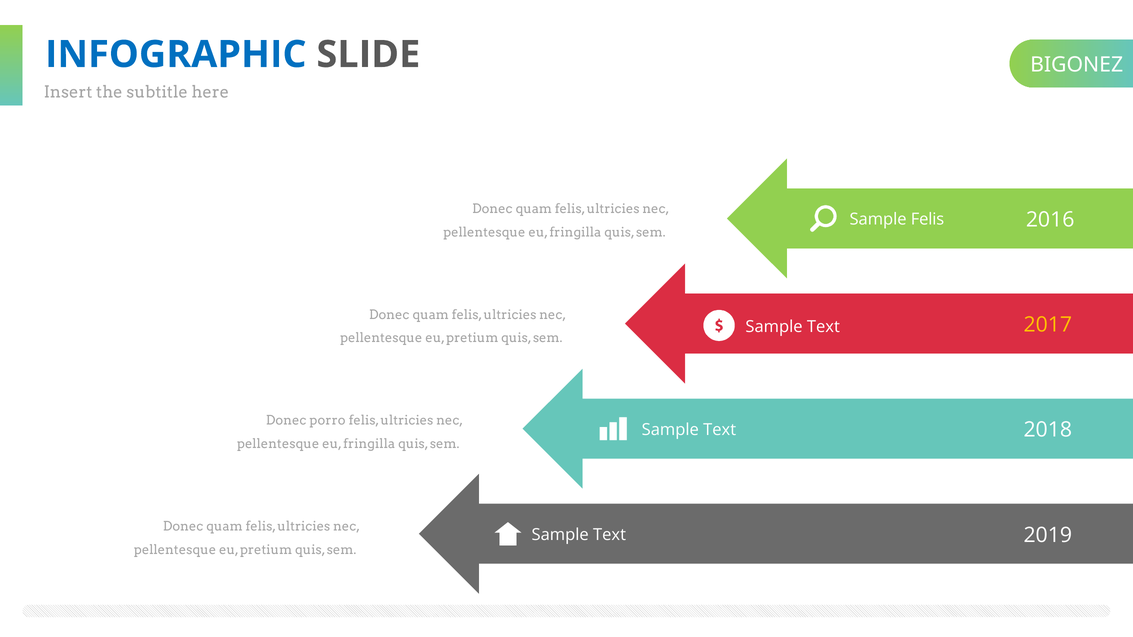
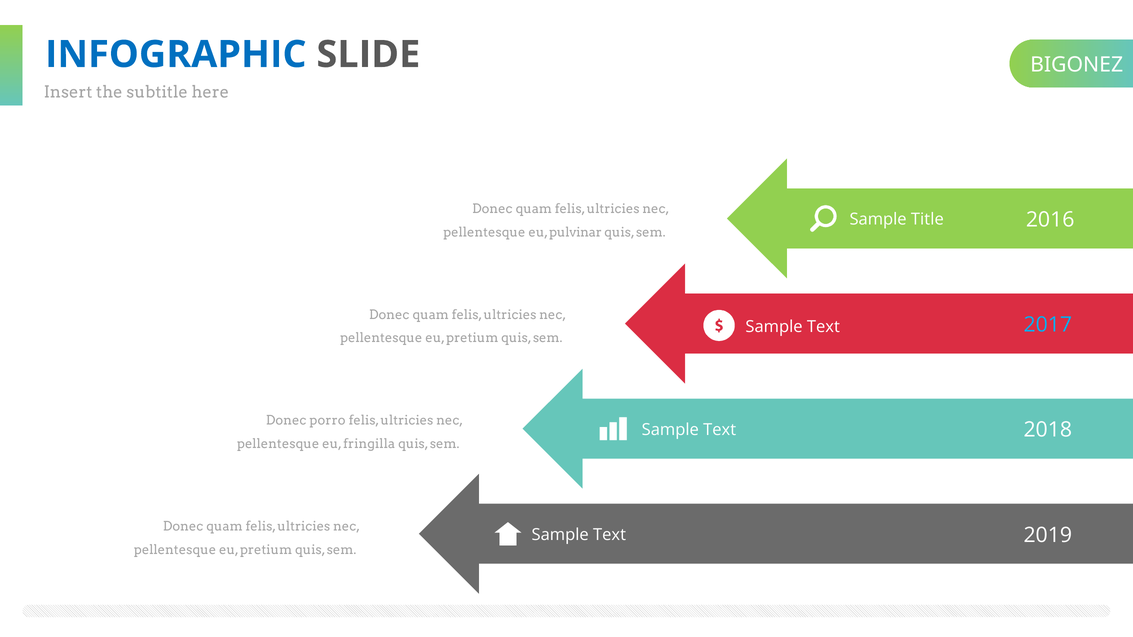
Sample Felis: Felis -> Title (927, 219)
fringilla: fringilla -> pulvinar (575, 232)
2017 colour: yellow -> light blue (1048, 325)
